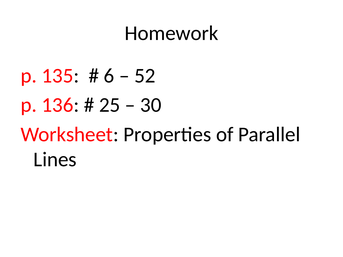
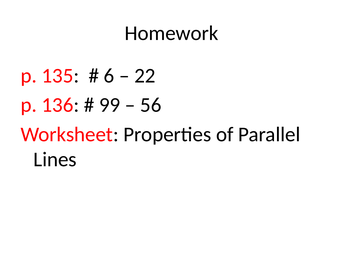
52: 52 -> 22 (145, 76)
25: 25 -> 99 (110, 105)
30: 30 -> 56 (151, 105)
